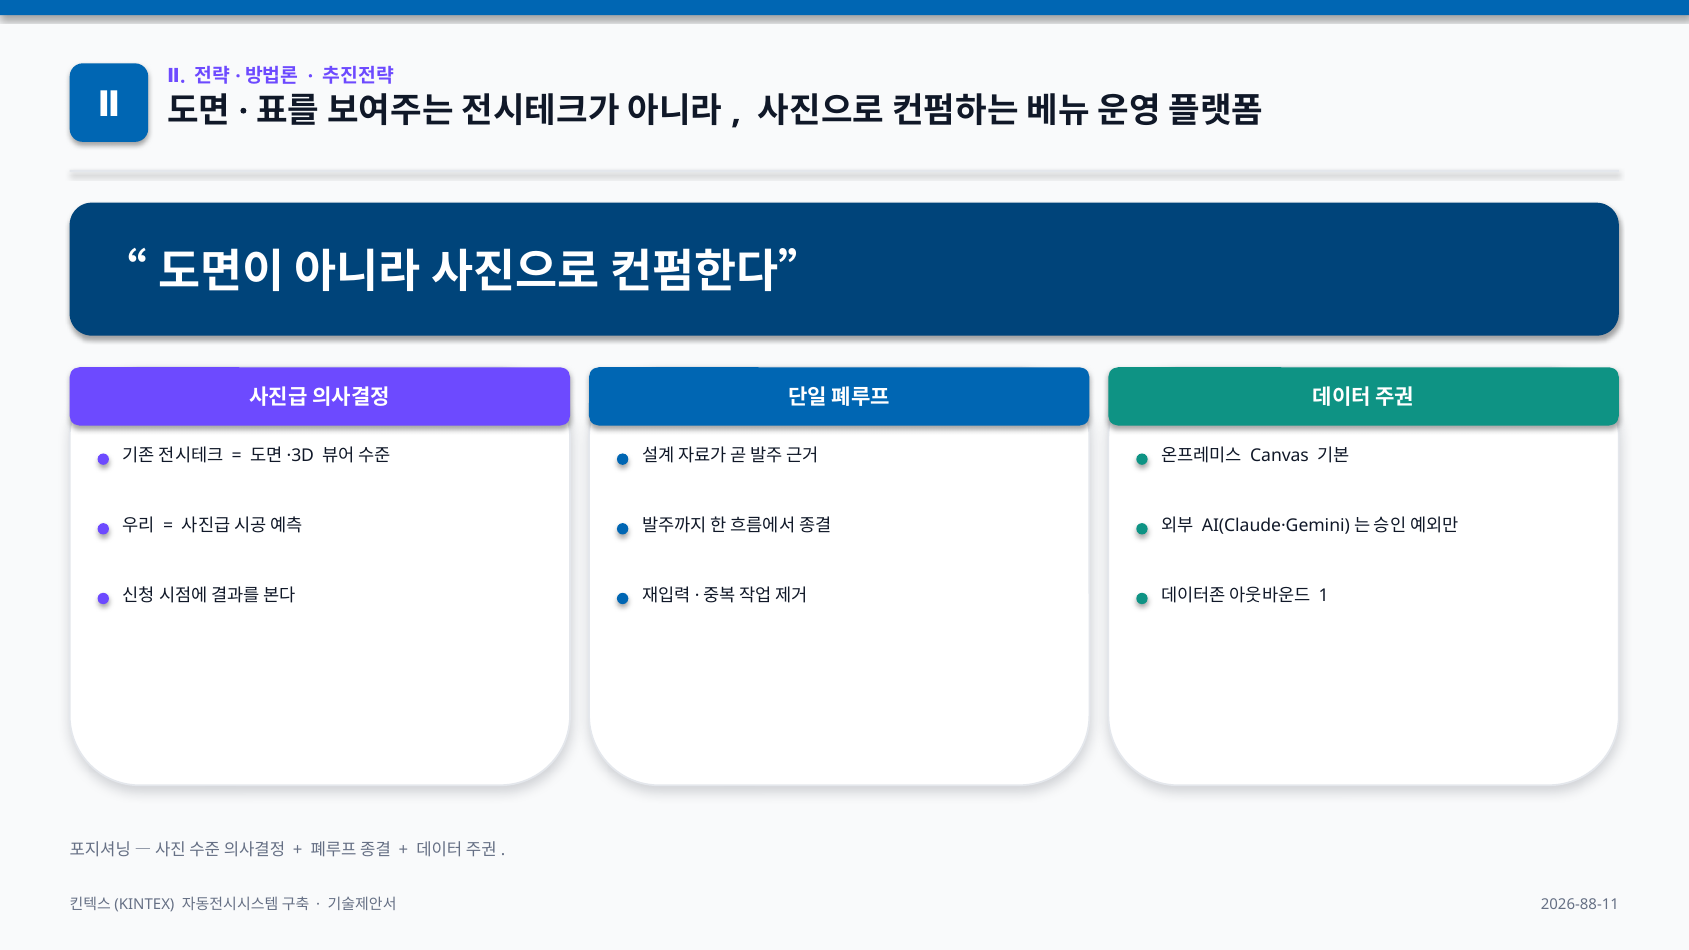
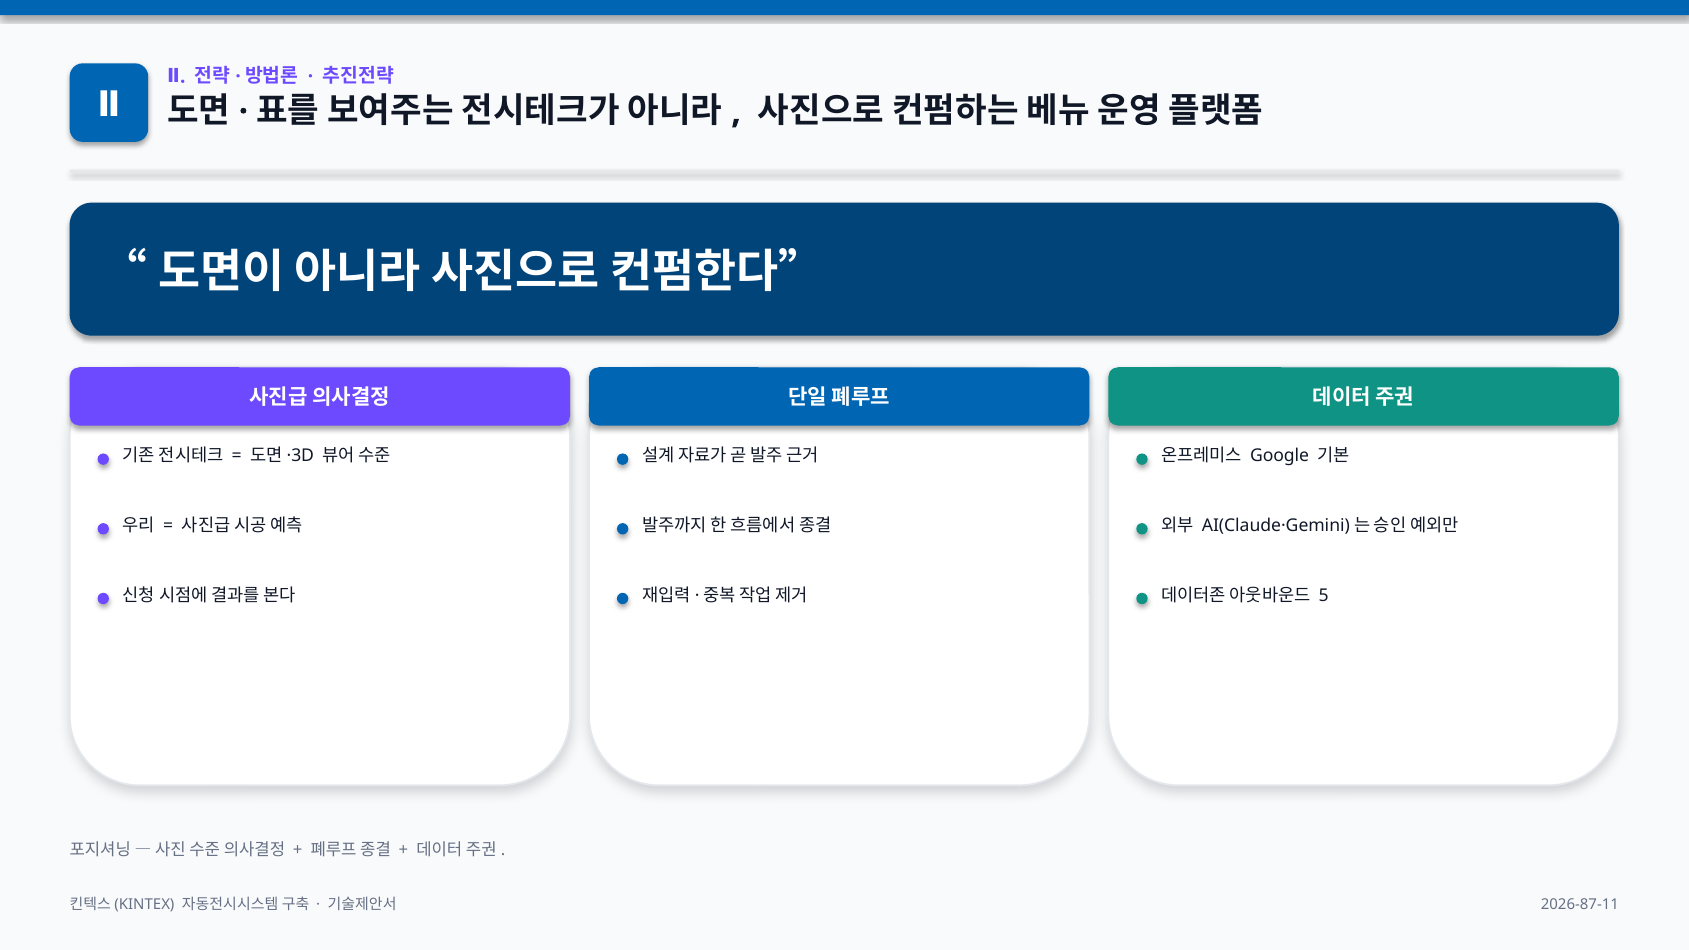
Canvas: Canvas -> Google (1280, 456)
1: 1 -> 5 (1324, 595)
2026-88-11: 2026-88-11 -> 2026-87-11 (1580, 904)
